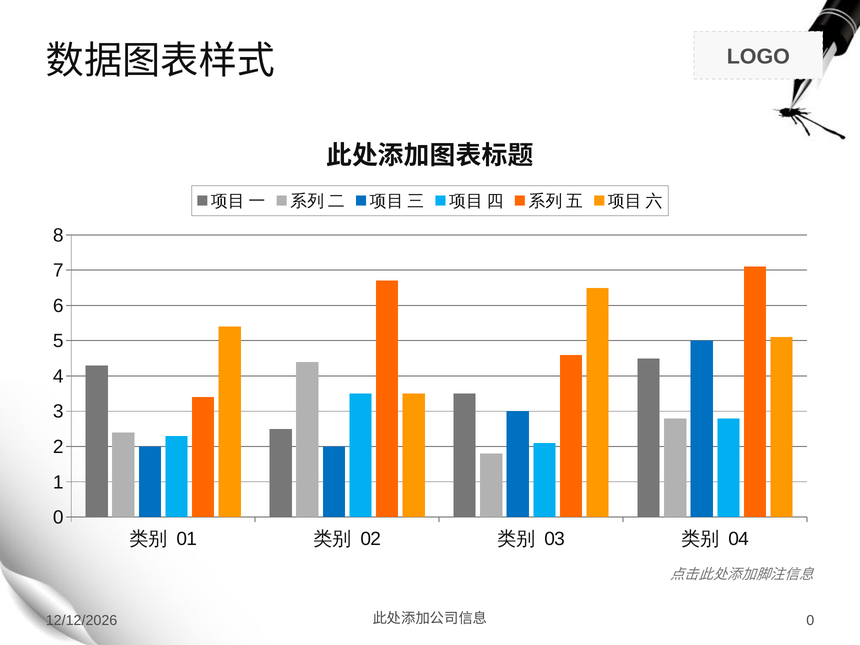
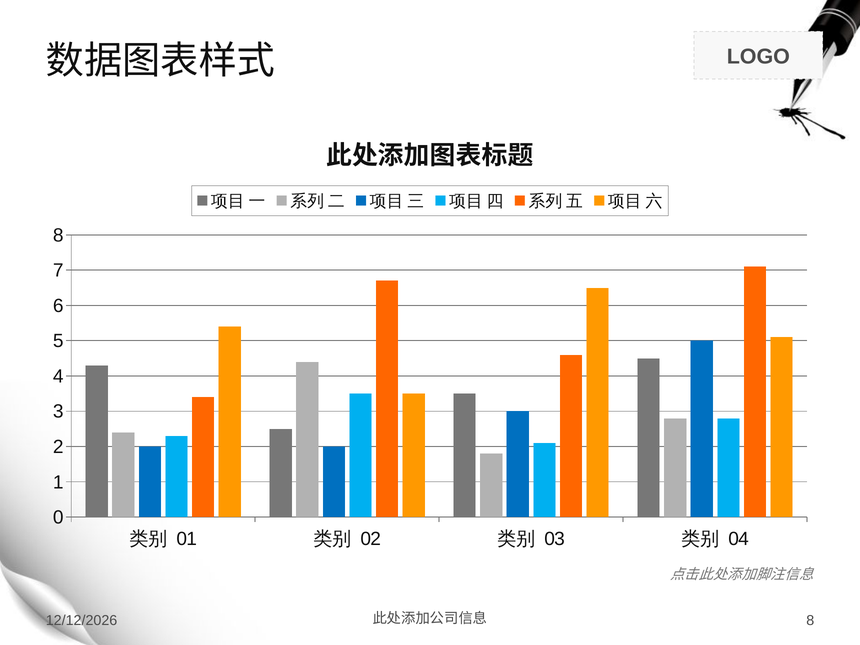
0: 0 -> 8 (810, 621)
